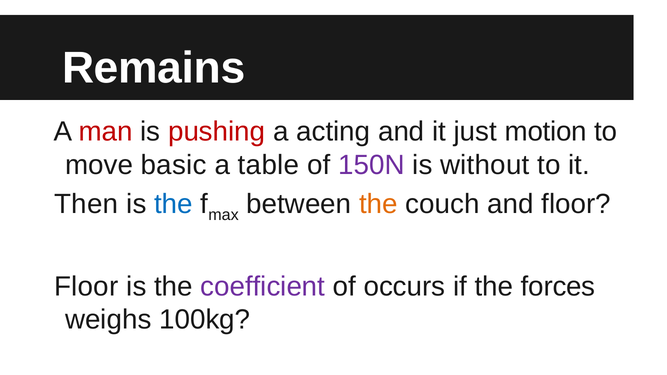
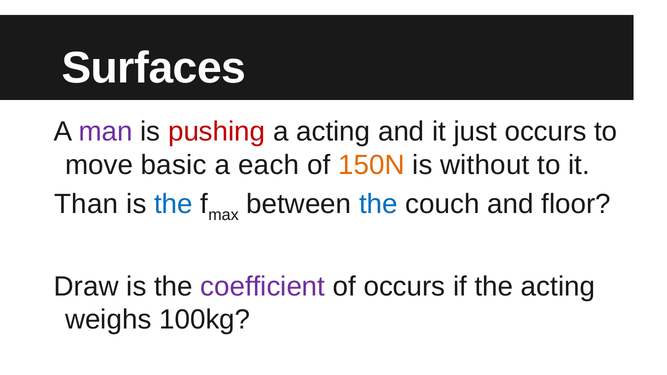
Remains: Remains -> Surfaces (154, 68)
man colour: red -> purple (106, 132)
just motion: motion -> occurs (546, 132)
table: table -> each (269, 165)
150N colour: purple -> orange (371, 165)
Then: Then -> Than (86, 204)
the colour: orange -> blue (378, 204)
Floor: Floor -> Draw (86, 286)
the forces: forces -> acting (558, 286)
